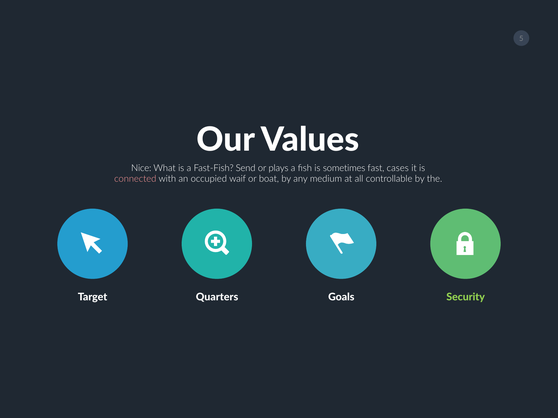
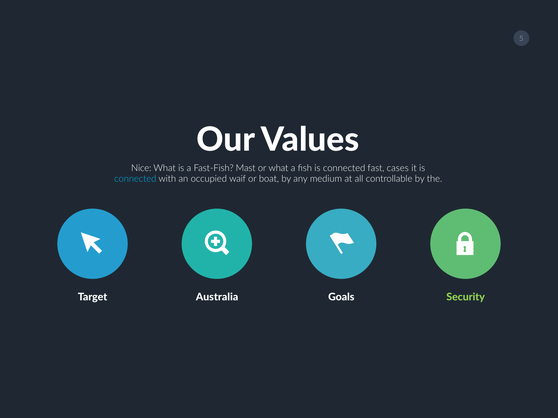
Send: Send -> Mast (246, 168)
or plays: plays -> what (278, 168)
fish is sometimes: sometimes -> connected (344, 168)
connected colour: pink -> light blue (135, 179)
Quarters: Quarters -> Australia (217, 297)
